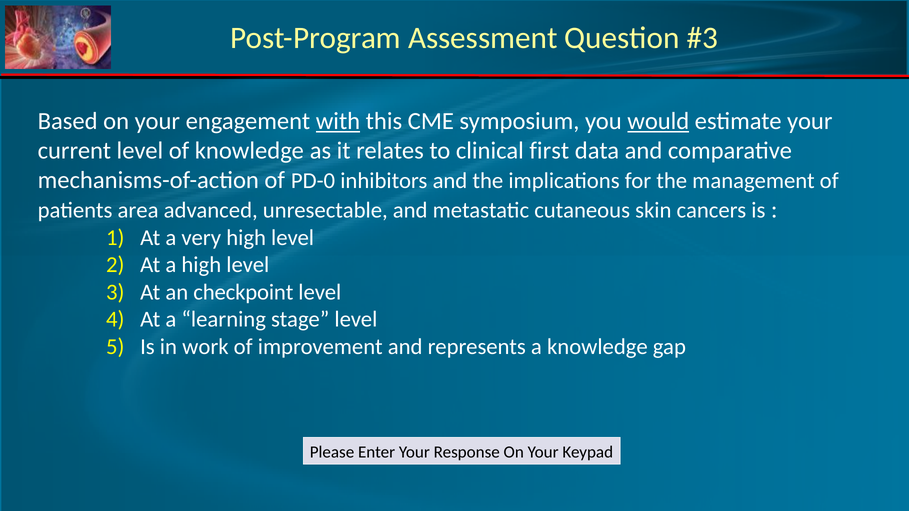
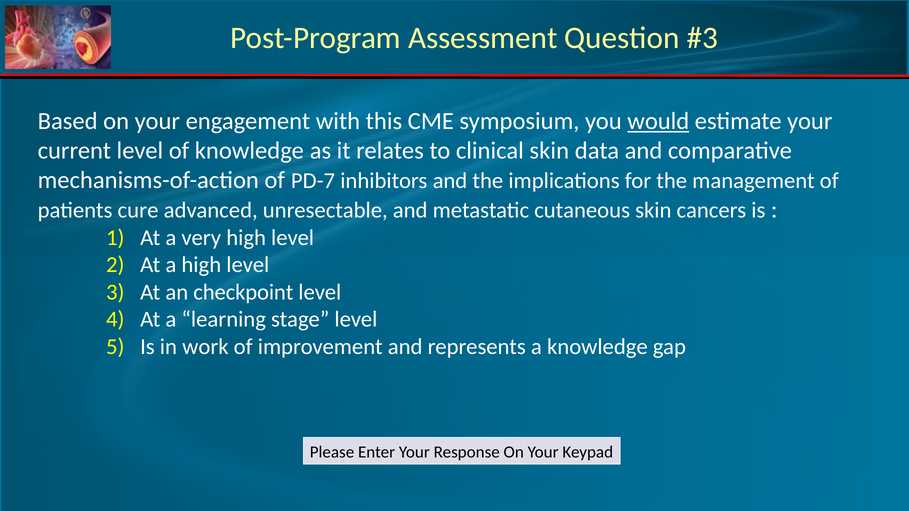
with underline: present -> none (338, 121)
clinical first: first -> skin (549, 151)
PD-0: PD-0 -> PD-7 (313, 181)
area: area -> cure (138, 210)
